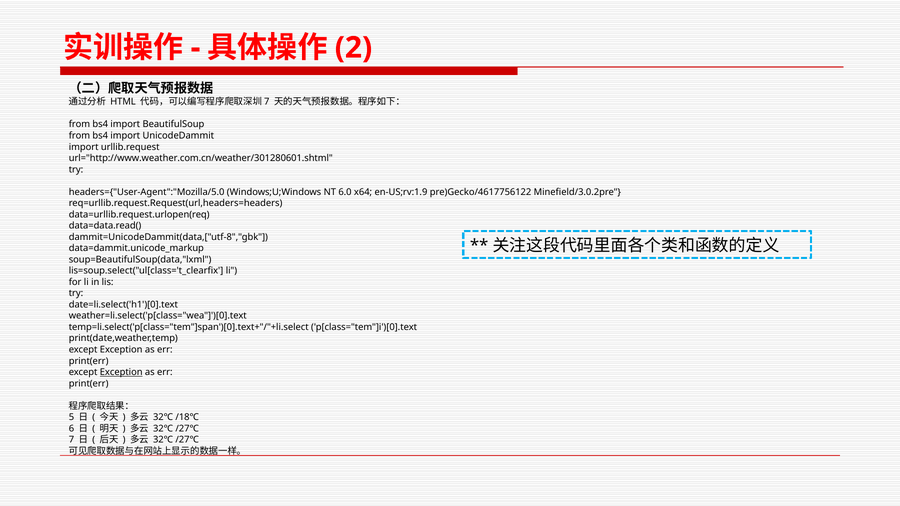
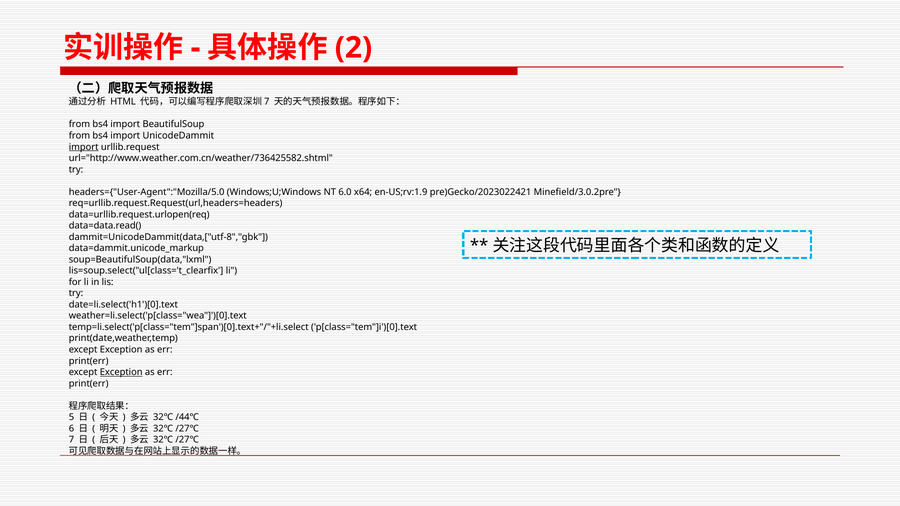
import underline: none -> present (84, 147)
url="http://www.weather.com.cn/weather/301280601.shtml: url="http://www.weather.com.cn/weather/301280601.shtml -> url="http://www.weather.com.cn/weather/736425582.shtml (201, 158)
pre)Gecko/4617756122: pre)Gecko/4617756122 -> pre)Gecko/2023022421 (481, 192)
/18℃: /18℃ -> /44℃ (187, 417)
